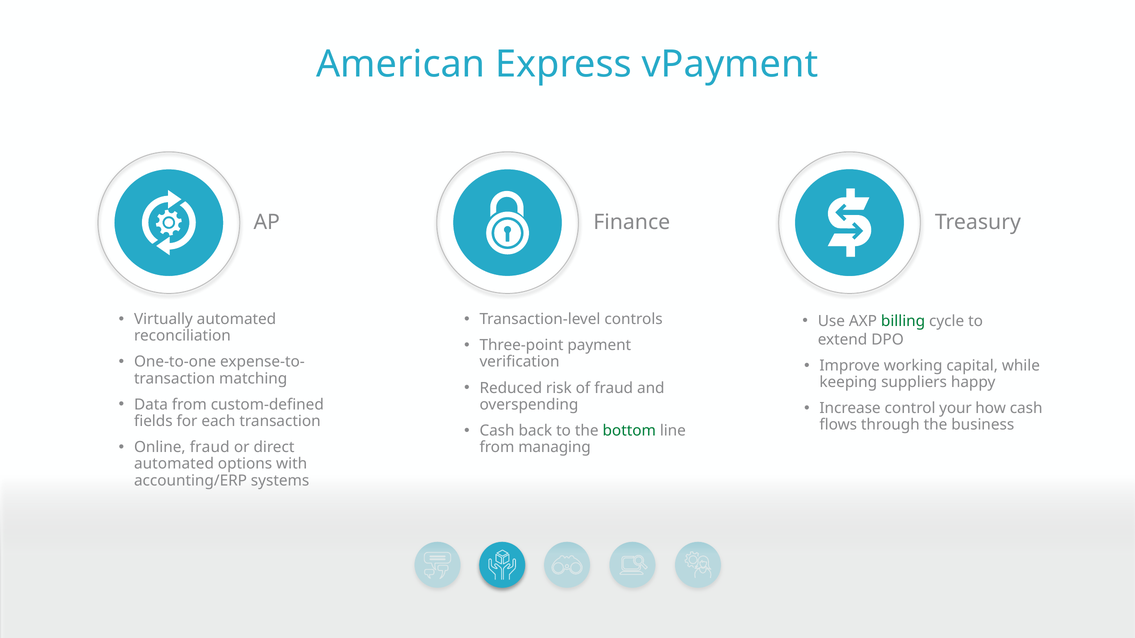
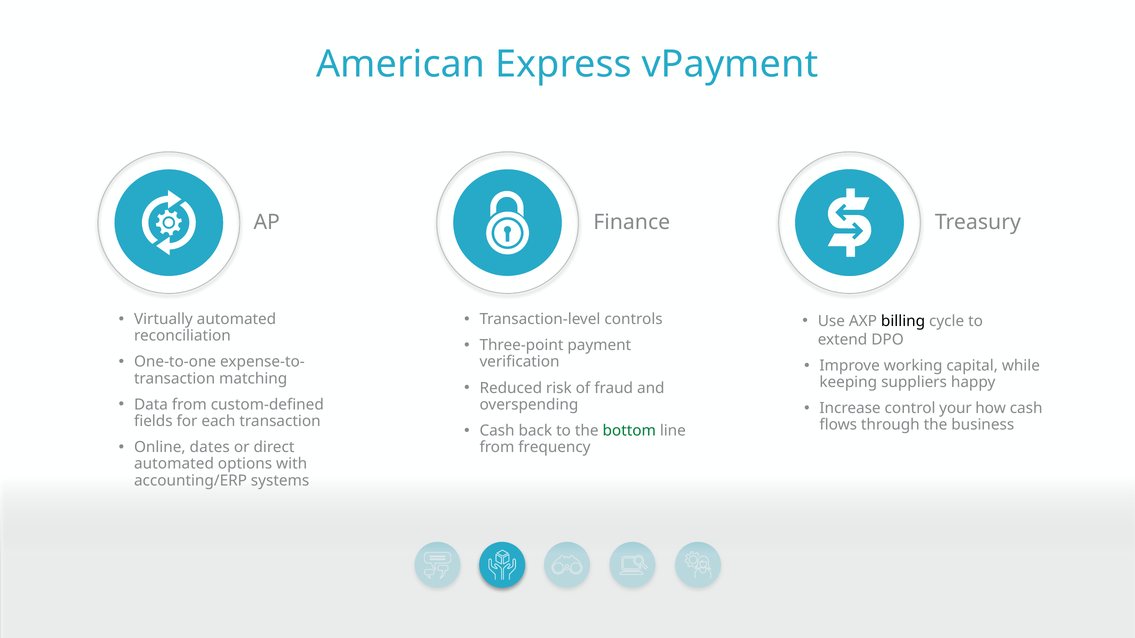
billing colour: green -> black (903, 322)
Online fraud: fraud -> dates (210, 448)
managing: managing -> frequency (554, 448)
